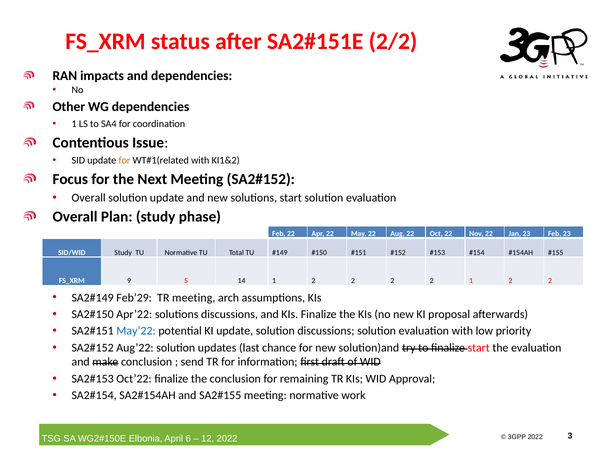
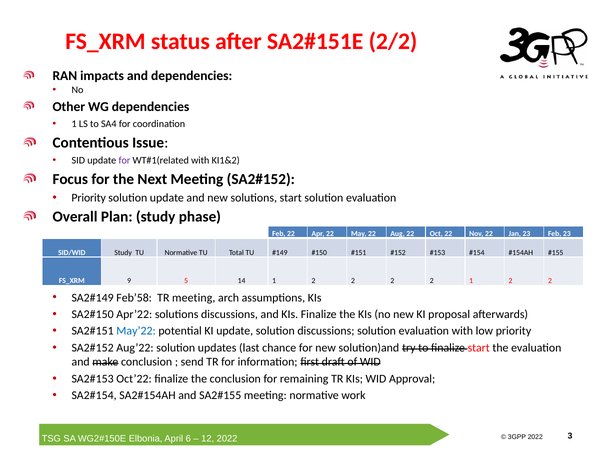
for colour: orange -> purple (124, 160)
Overall: Overall -> Priority (89, 198)
Feb’29: Feb’29 -> Feb’58 (134, 298)
